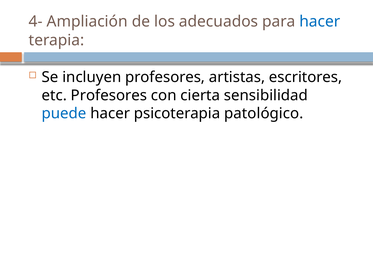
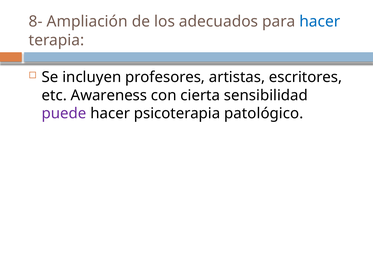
4-: 4- -> 8- (36, 22)
etc Profesores: Profesores -> Awareness (109, 95)
puede colour: blue -> purple (64, 113)
